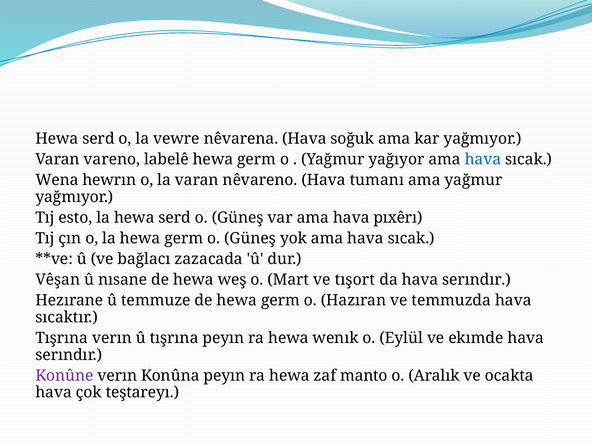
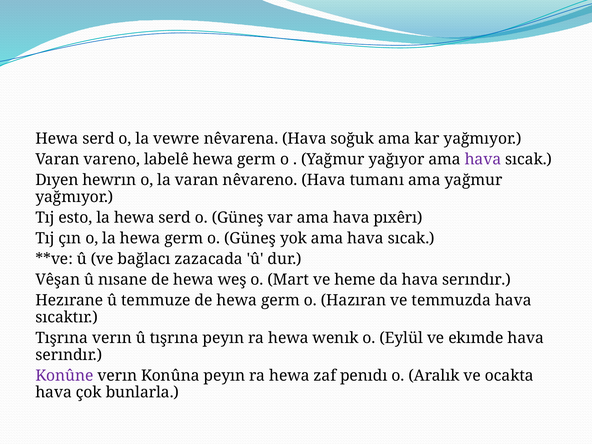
hava colour: blue -> purple (483, 159)
Wena: Wena -> Dıyen (57, 180)
tışort: tışort -> heme (355, 280)
manto: manto -> penıdı (364, 376)
teştareyı: teştareyı -> bunlarla (142, 392)
